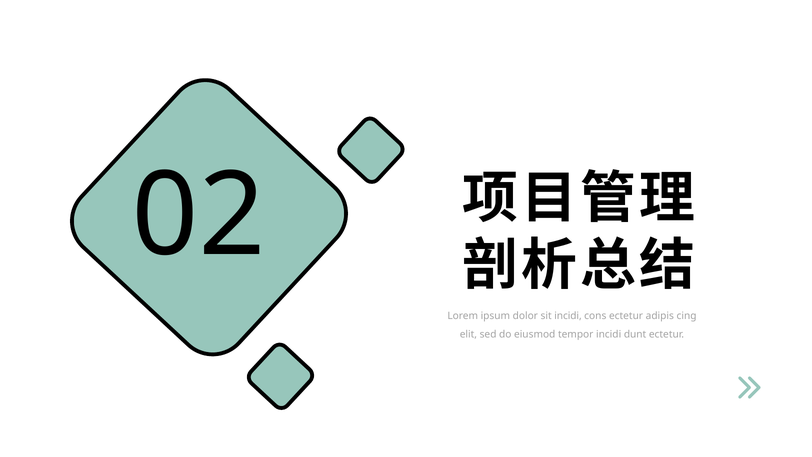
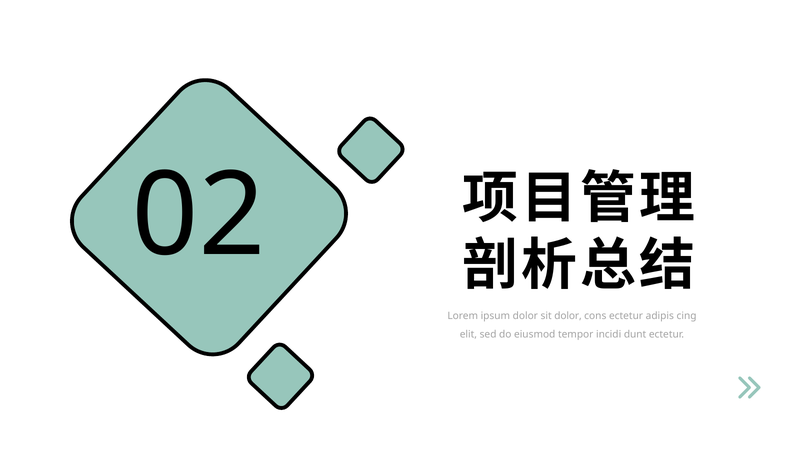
sit incidi: incidi -> dolor (568, 316)
